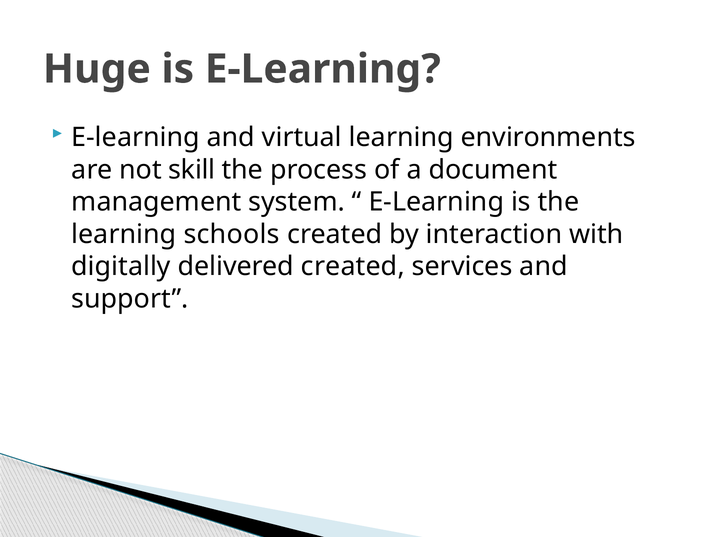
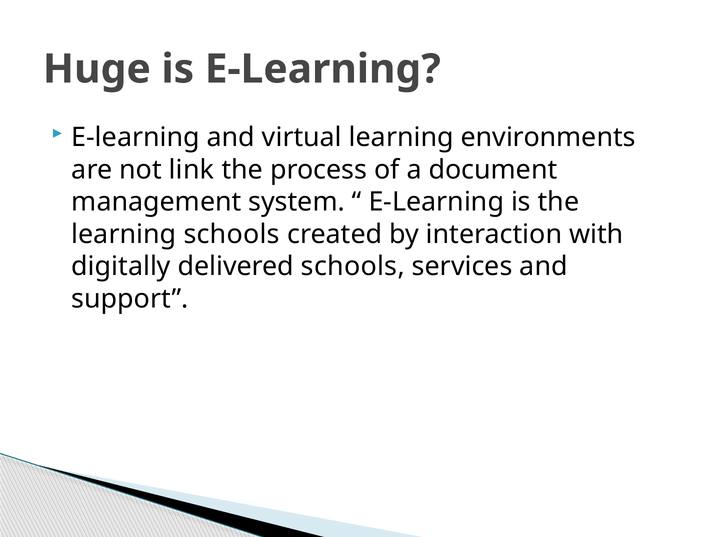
skill: skill -> link (192, 170)
delivered created: created -> schools (353, 267)
